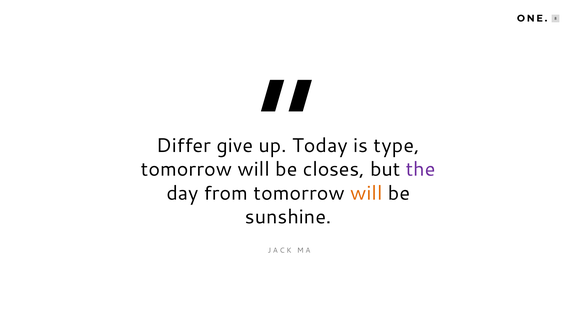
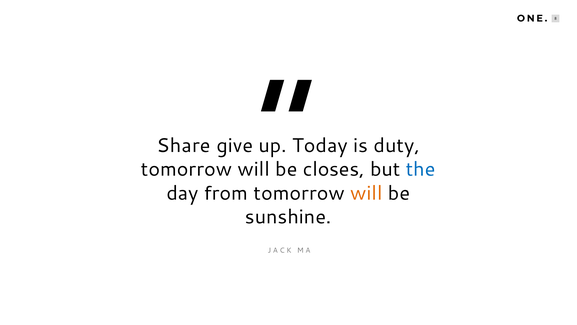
Differ: Differ -> Share (184, 145)
type: type -> duty (397, 145)
the colour: purple -> blue (421, 169)
